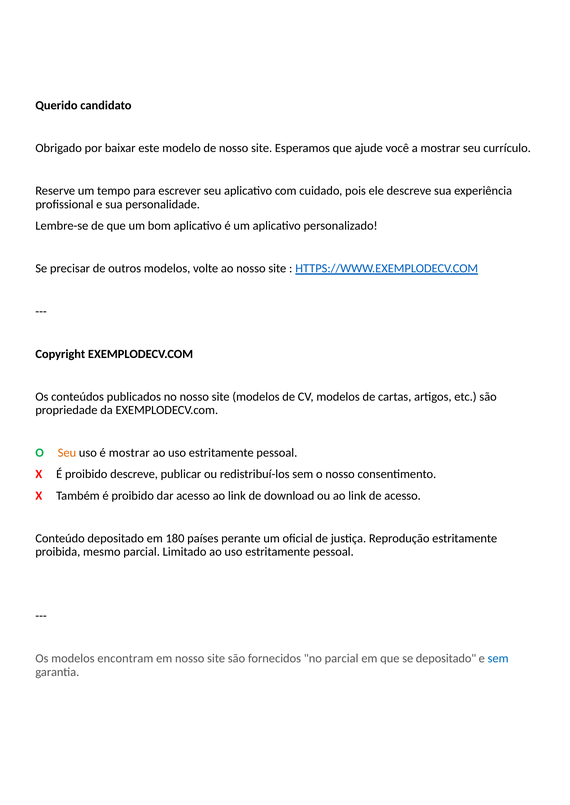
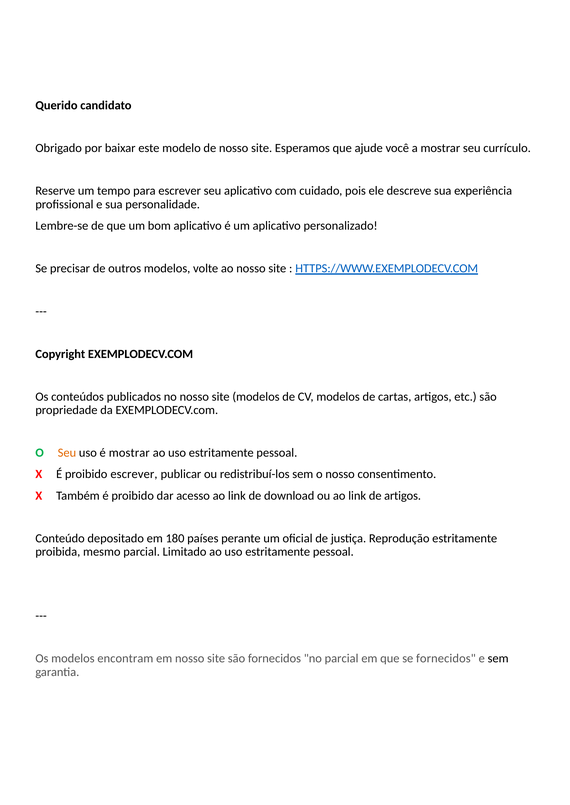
proibido descreve: descreve -> escrever (134, 475)
de acesso: acesso -> artigos (403, 496)
se depositado: depositado -> fornecidos (446, 659)
sem colour: blue -> black (498, 659)
